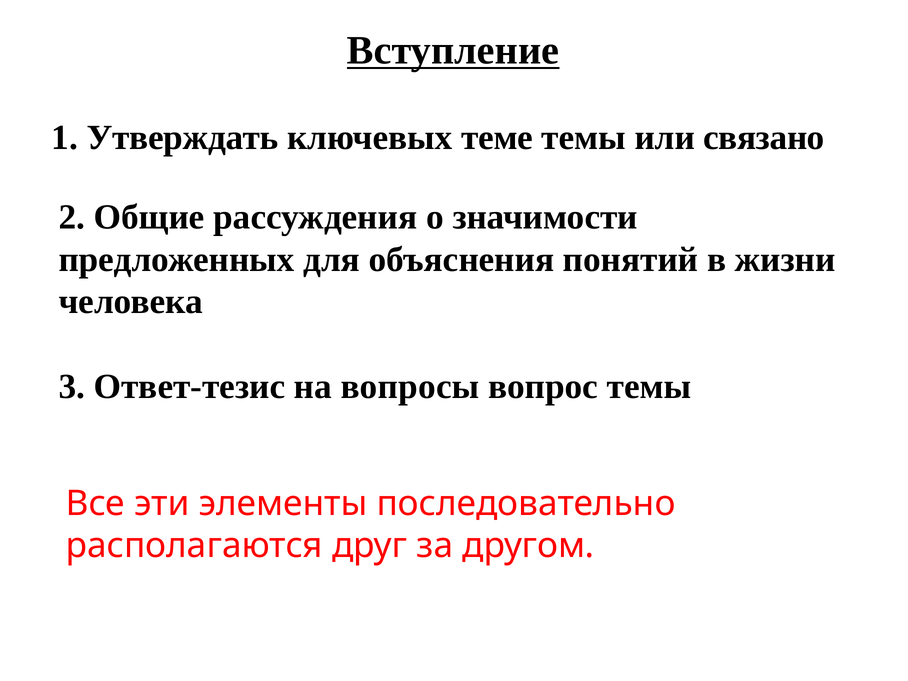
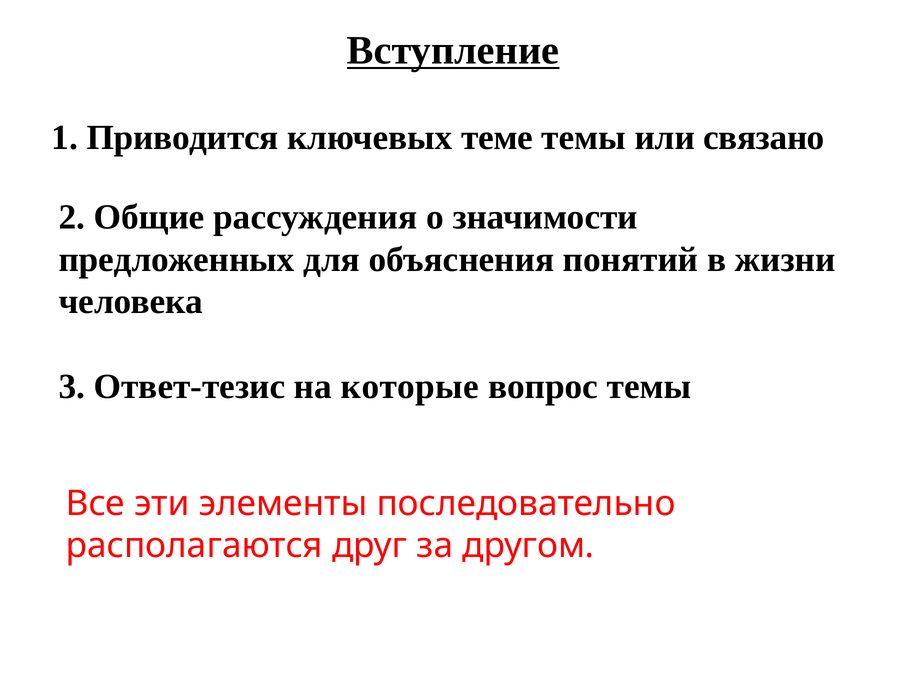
Утверждать: Утверждать -> Приводится (183, 138)
вопросы: вопросы -> которые (410, 387)
